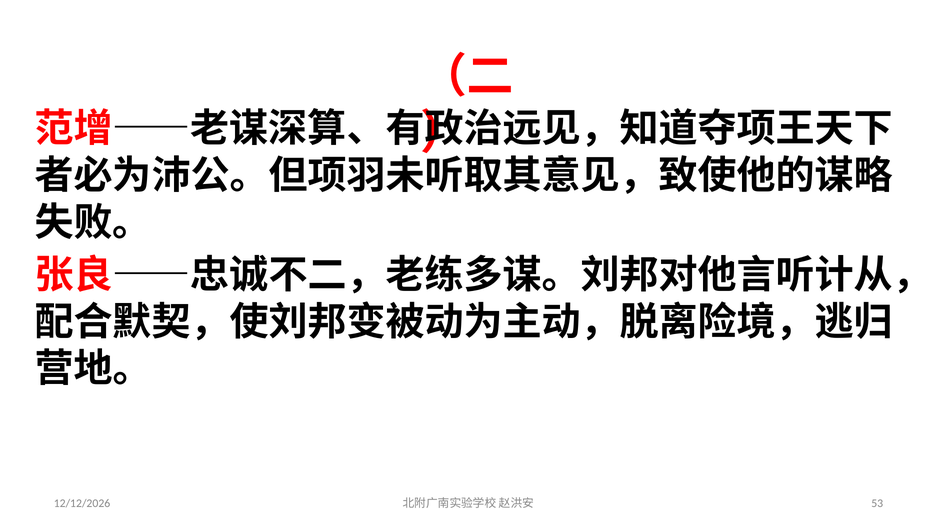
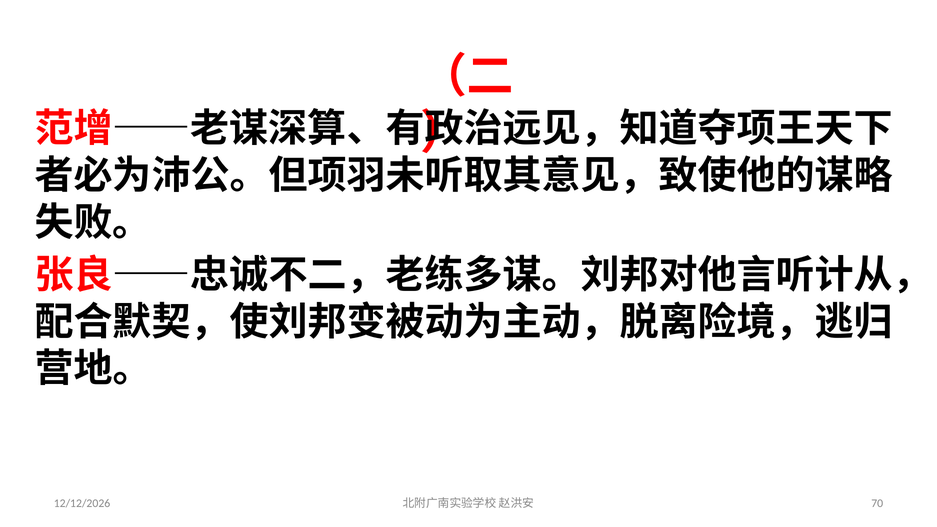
53: 53 -> 70 (877, 503)
